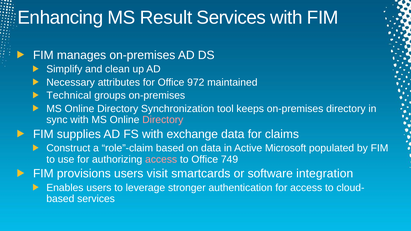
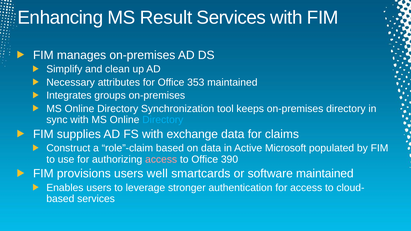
972: 972 -> 353 (196, 82)
Technical: Technical -> Integrates (69, 96)
Directory colour: pink -> light blue (163, 120)
749: 749 -> 390 (229, 159)
visit: visit -> well (157, 174)
software integration: integration -> maintained (325, 174)
